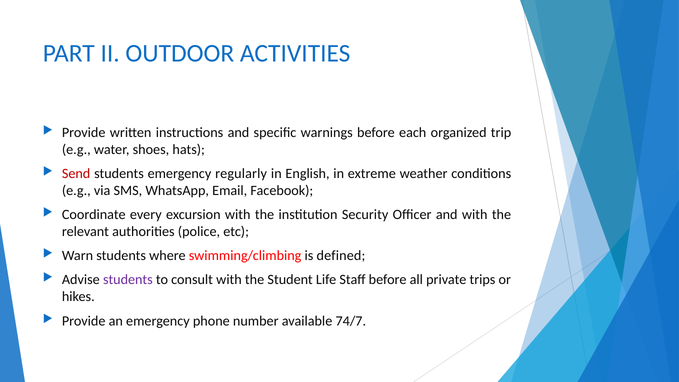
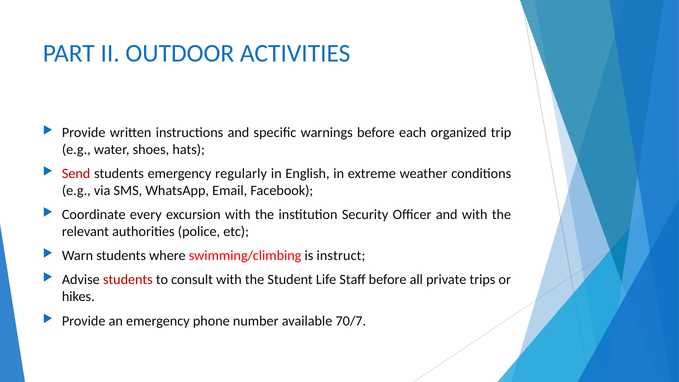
defined: defined -> instruct (341, 256)
students colour: purple -> red (128, 280)
74/7: 74/7 -> 70/7 (351, 321)
